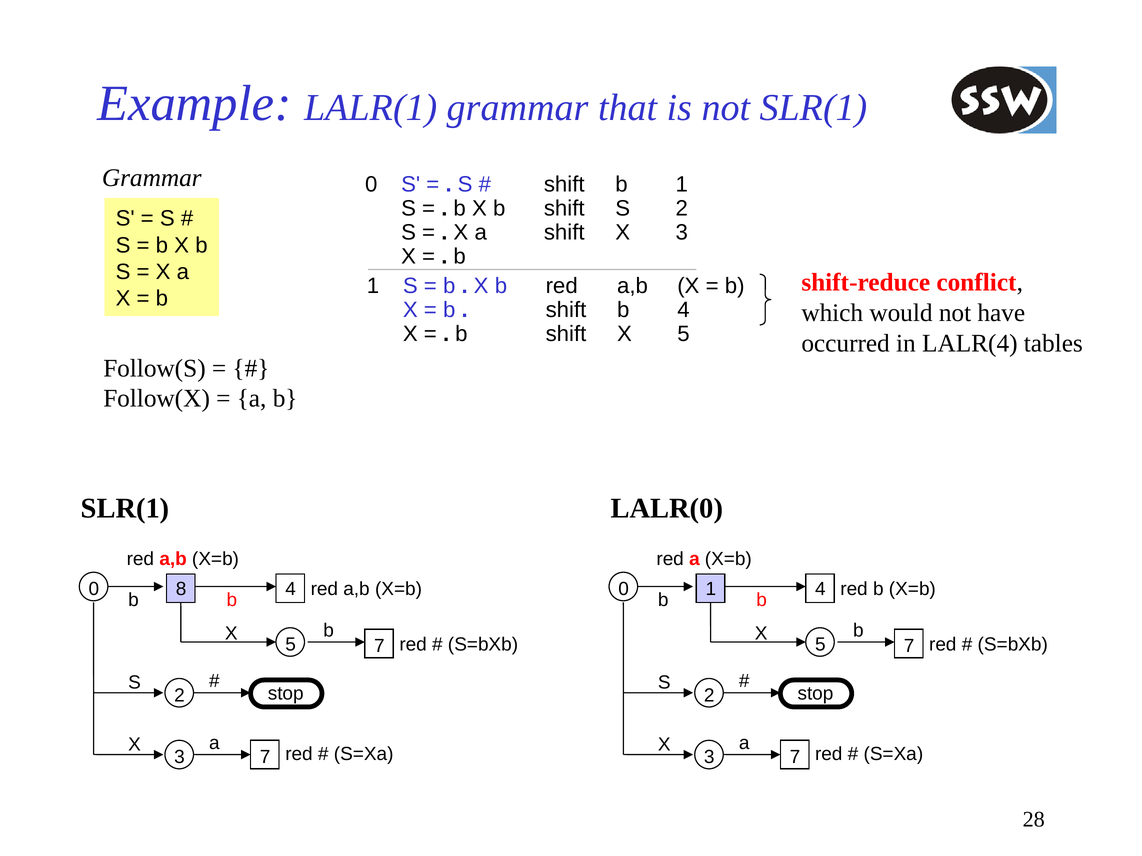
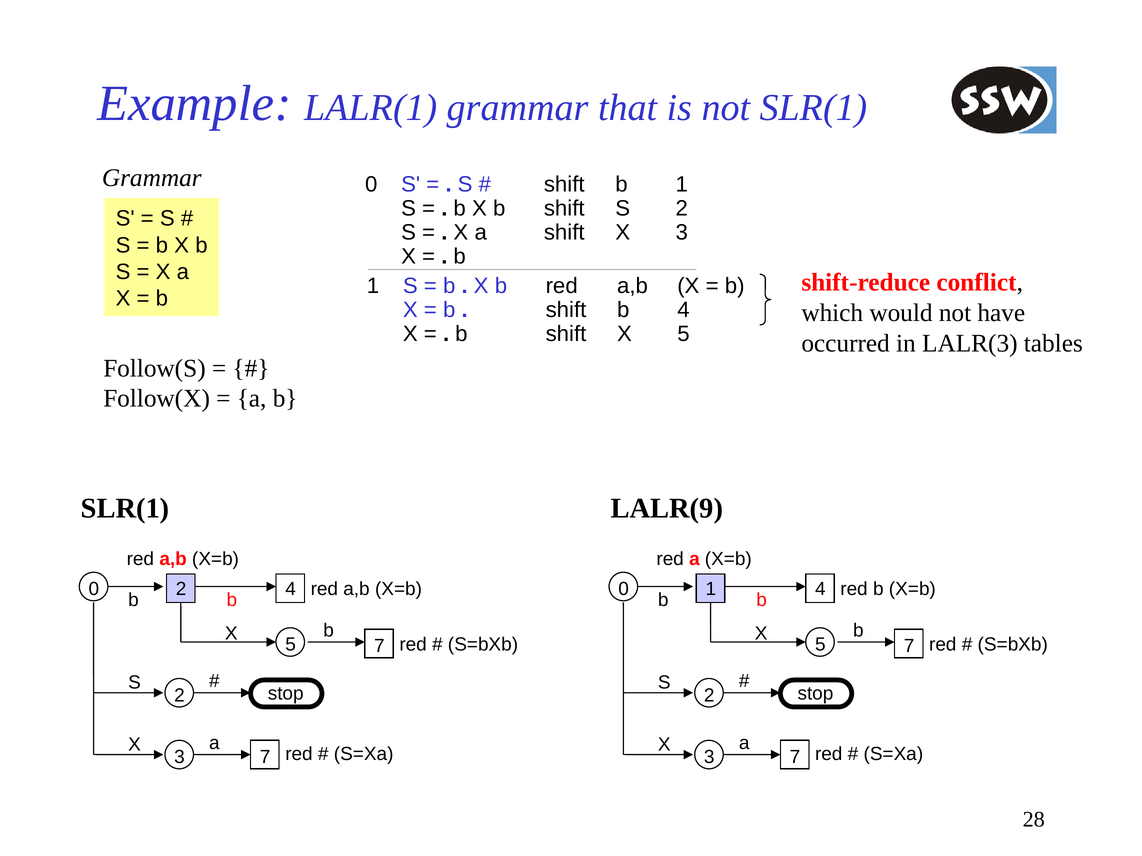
LALR(4: LALR(4 -> LALR(3 (970, 344)
LALR(0: LALR(0 -> LALR(9 (667, 509)
0 8: 8 -> 2 (181, 589)
